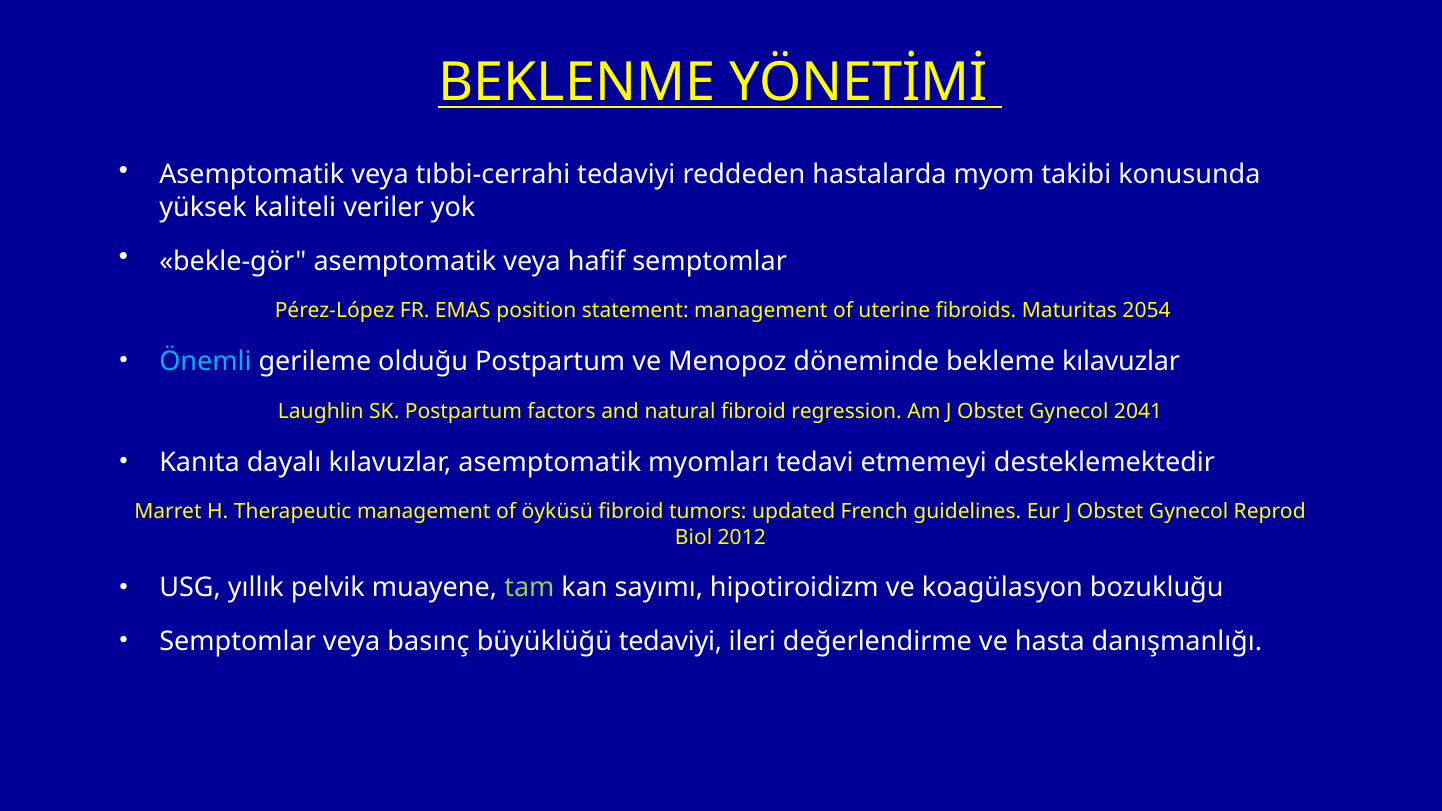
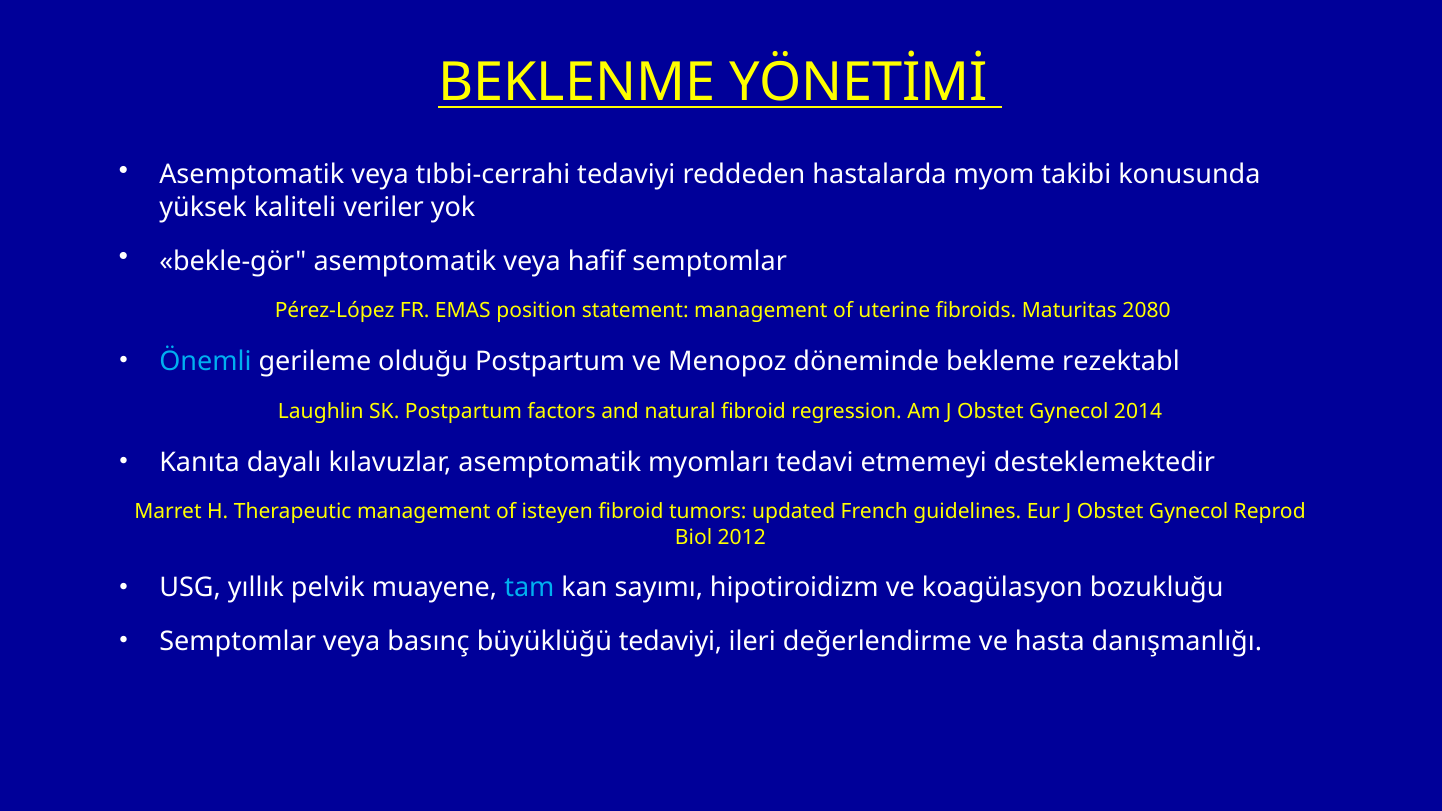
2054: 2054 -> 2080 (1147, 311)
bekleme kılavuzlar: kılavuzlar -> rezektabl (1121, 362)
2041: 2041 -> 2014 (1138, 412)
öyküsü: öyküsü -> isteyen (557, 512)
tam colour: light green -> light blue (529, 588)
